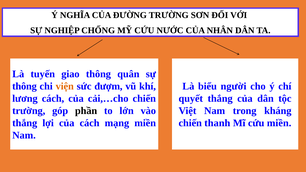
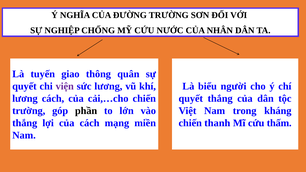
thông: thông -> quyết (24, 86)
viện colour: orange -> purple (65, 86)
sức đượm: đượm -> lương (108, 86)
cứu miền: miền -> thấm (279, 123)
